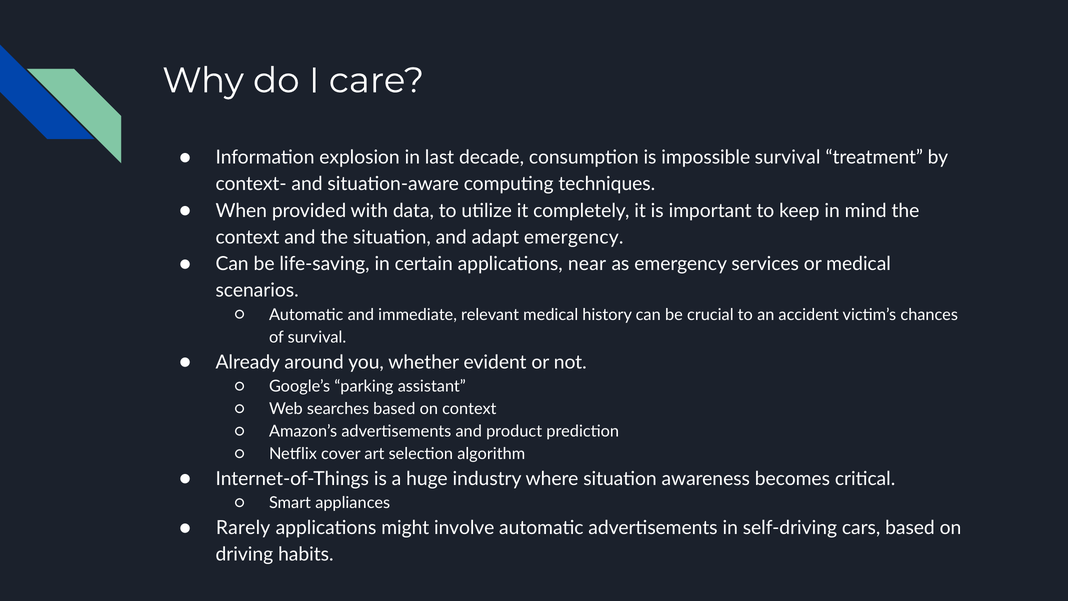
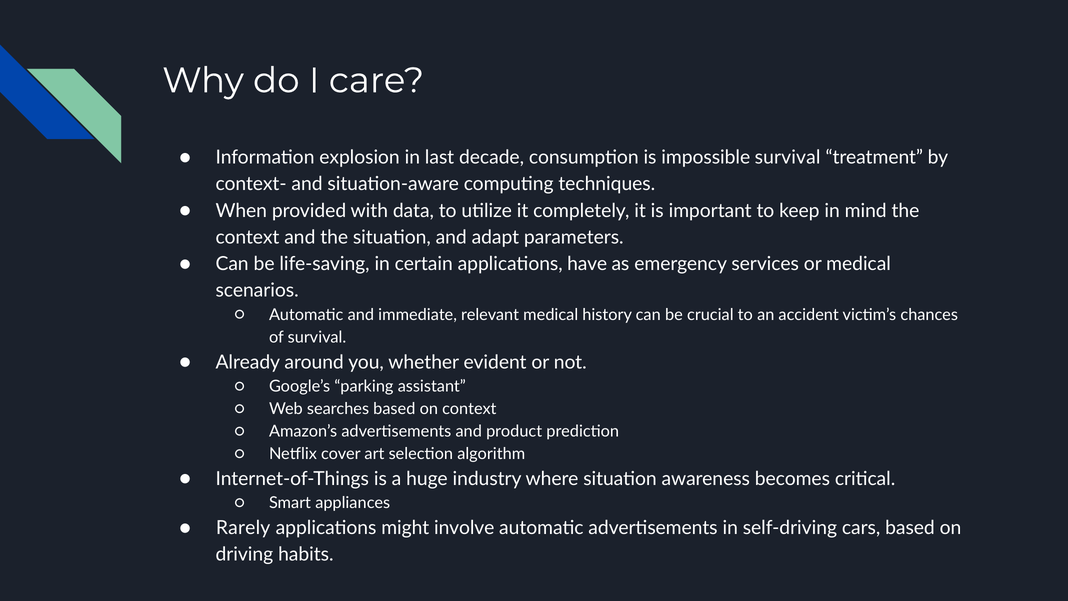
adapt emergency: emergency -> parameters (574, 237)
near: near -> have (587, 264)
